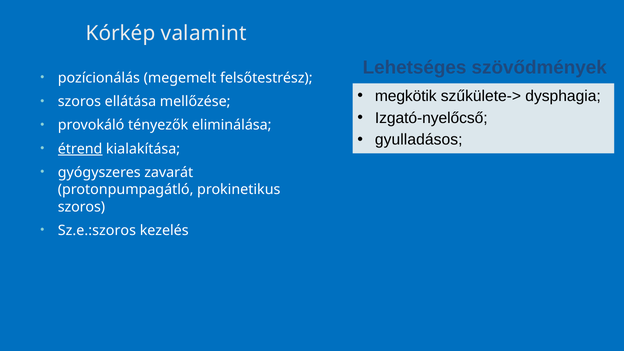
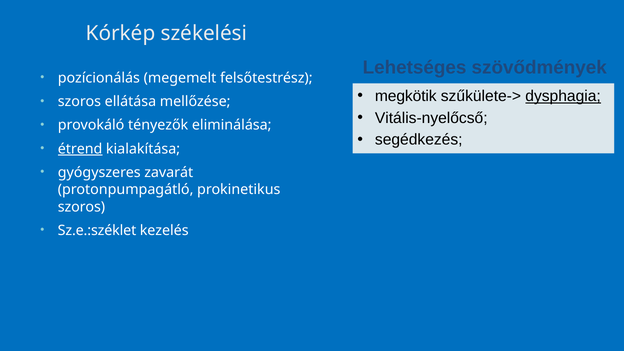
valamint: valamint -> székelési (204, 33)
dysphagia underline: none -> present (563, 96)
Izgató-nyelőcső: Izgató-nyelőcső -> Vitális-nyelőcső (431, 118)
gyulladásos: gyulladásos -> segédkezés (419, 140)
Sz.e.:szoros: Sz.e.:szoros -> Sz.e.:széklet (97, 230)
